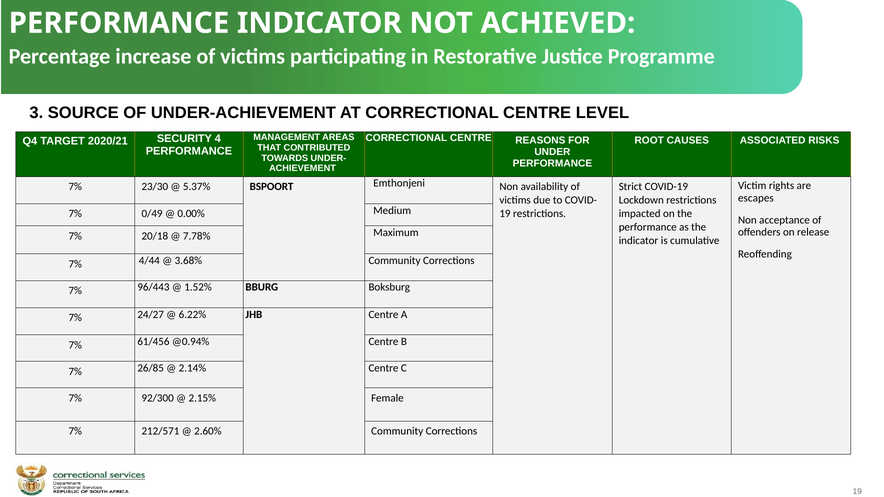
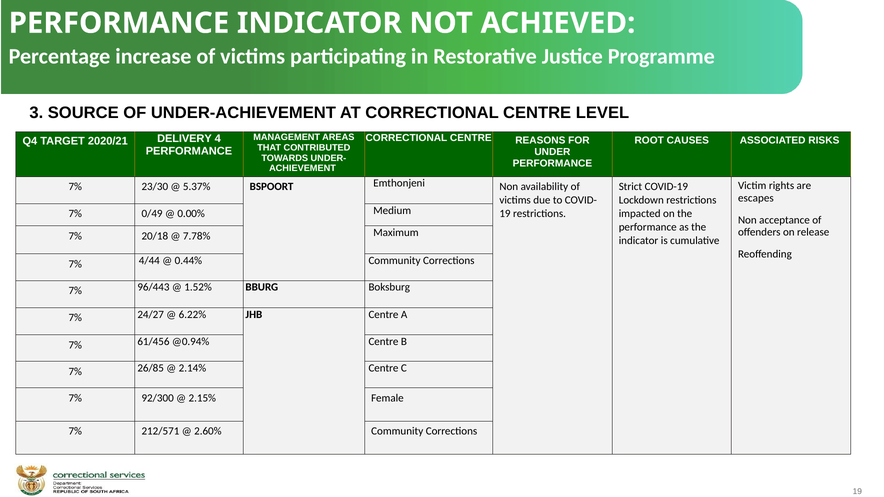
SECURITY: SECURITY -> DELIVERY (184, 139)
3.68%: 3.68% -> 0.44% (188, 261)
